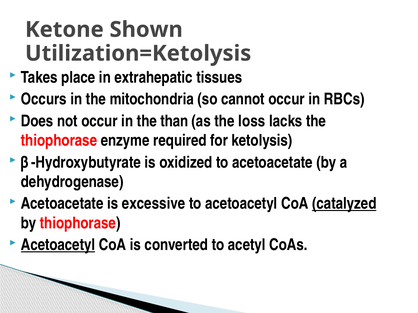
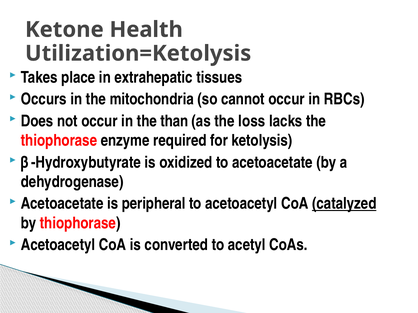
Shown: Shown -> Health (146, 30)
excessive: excessive -> peripheral (154, 204)
Acetoacetyl underline: present -> none (58, 245)
